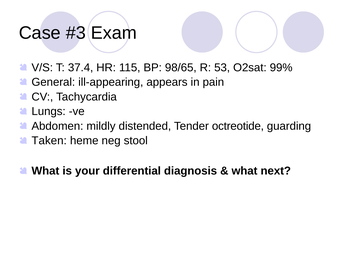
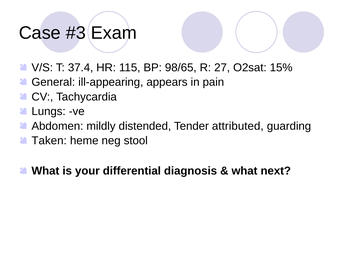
53: 53 -> 27 (222, 67)
99%: 99% -> 15% (281, 67)
octreotide: octreotide -> attributed (238, 126)
